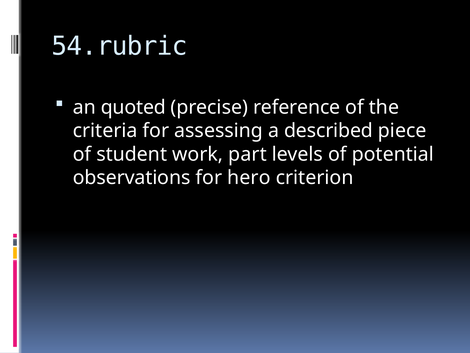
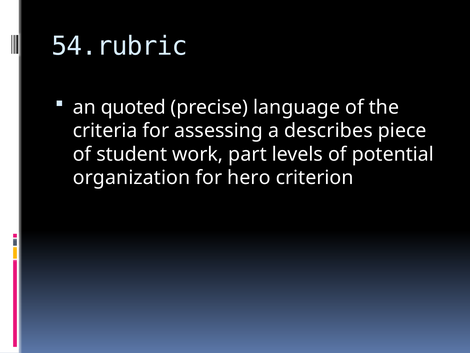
reference: reference -> language (297, 107)
described: described -> describes (328, 131)
observations: observations -> organization (132, 178)
